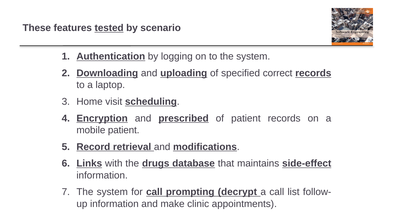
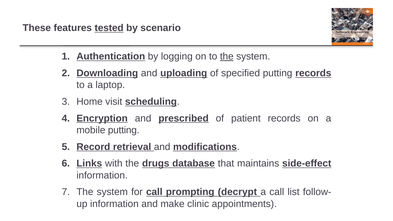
the underline: none -> present (227, 56)
specified correct: correct -> putting (278, 73)
mobile patient: patient -> putting (124, 130)
